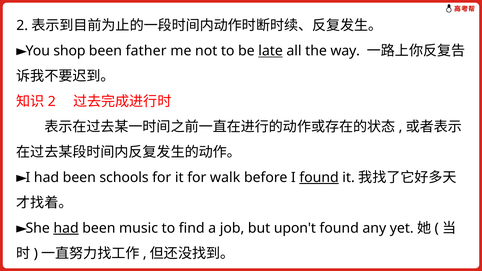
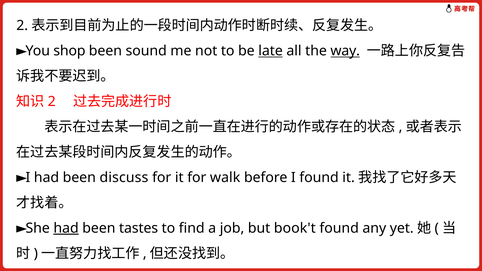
father: father -> sound (146, 51)
way underline: none -> present (345, 51)
schools: schools -> discuss (124, 178)
found underline: present -> none (319, 178)
music: music -> tastes (139, 228)
upon't: upon't -> book't (295, 228)
